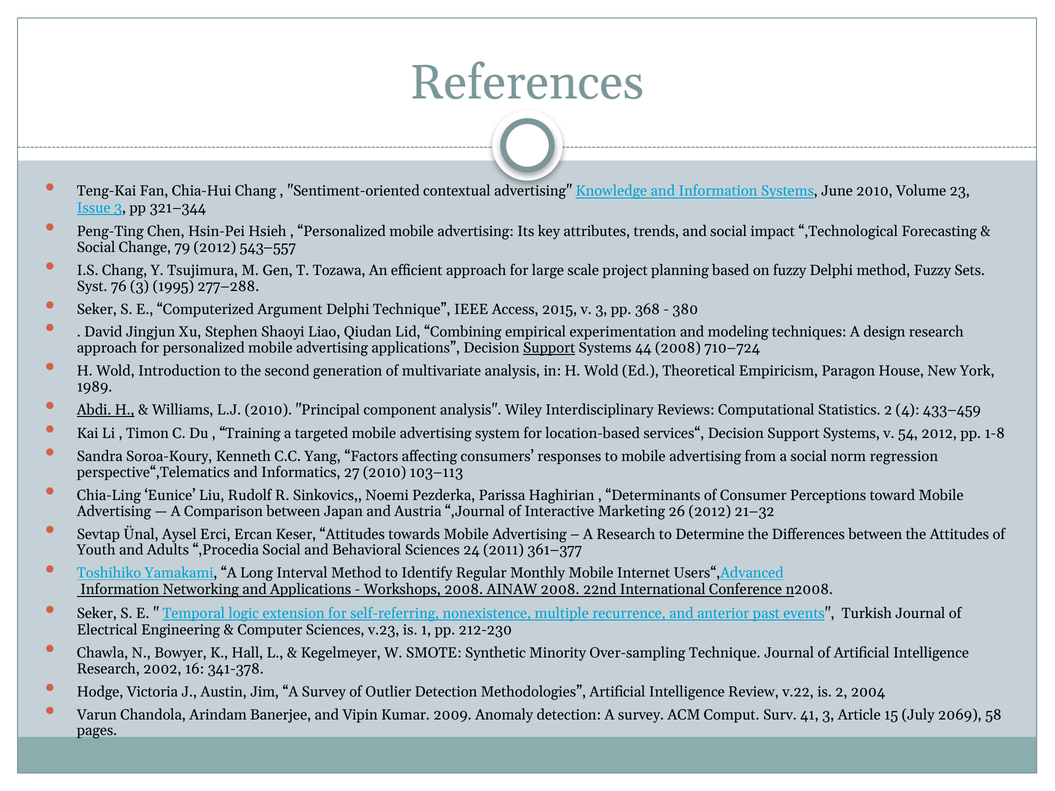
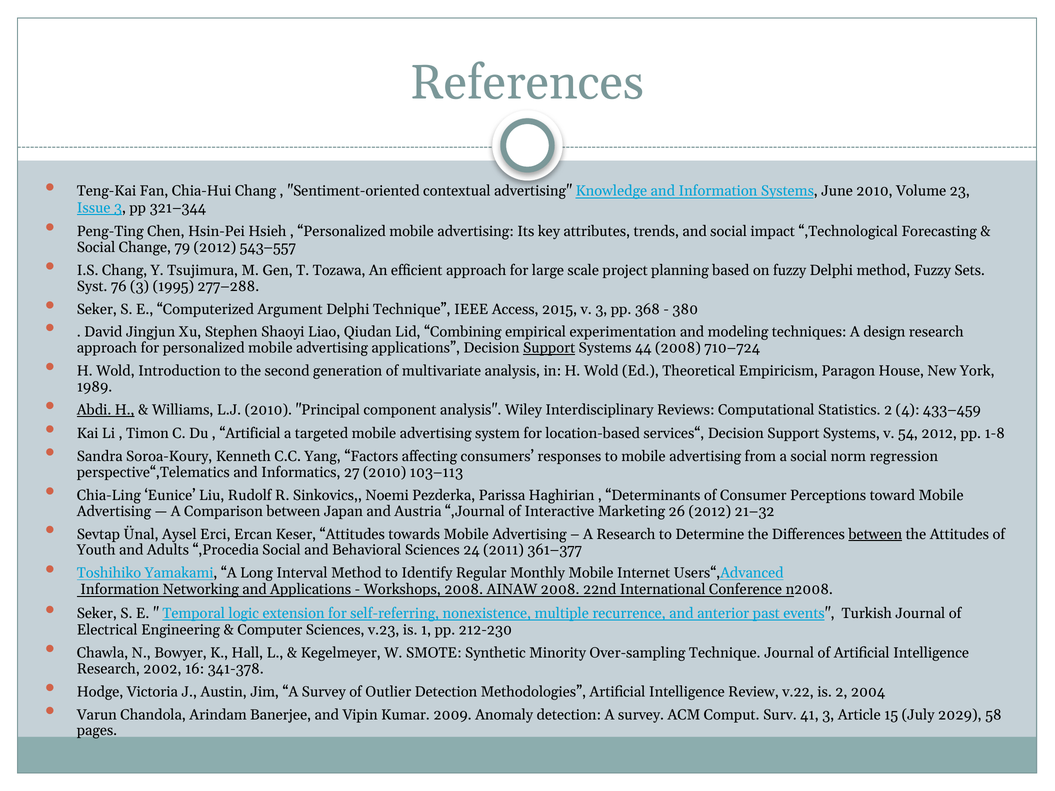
Training: Training -> Artificial (250, 434)
between underline: none -> present (875, 534)
2069: 2069 -> 2029 (960, 715)
